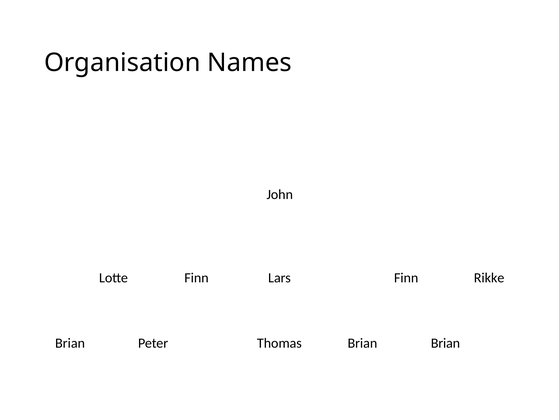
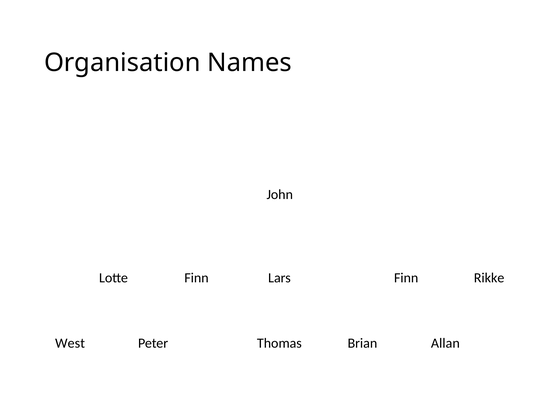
Brian: Brian -> West (70, 343)
Brian Brian: Brian -> Allan (445, 343)
